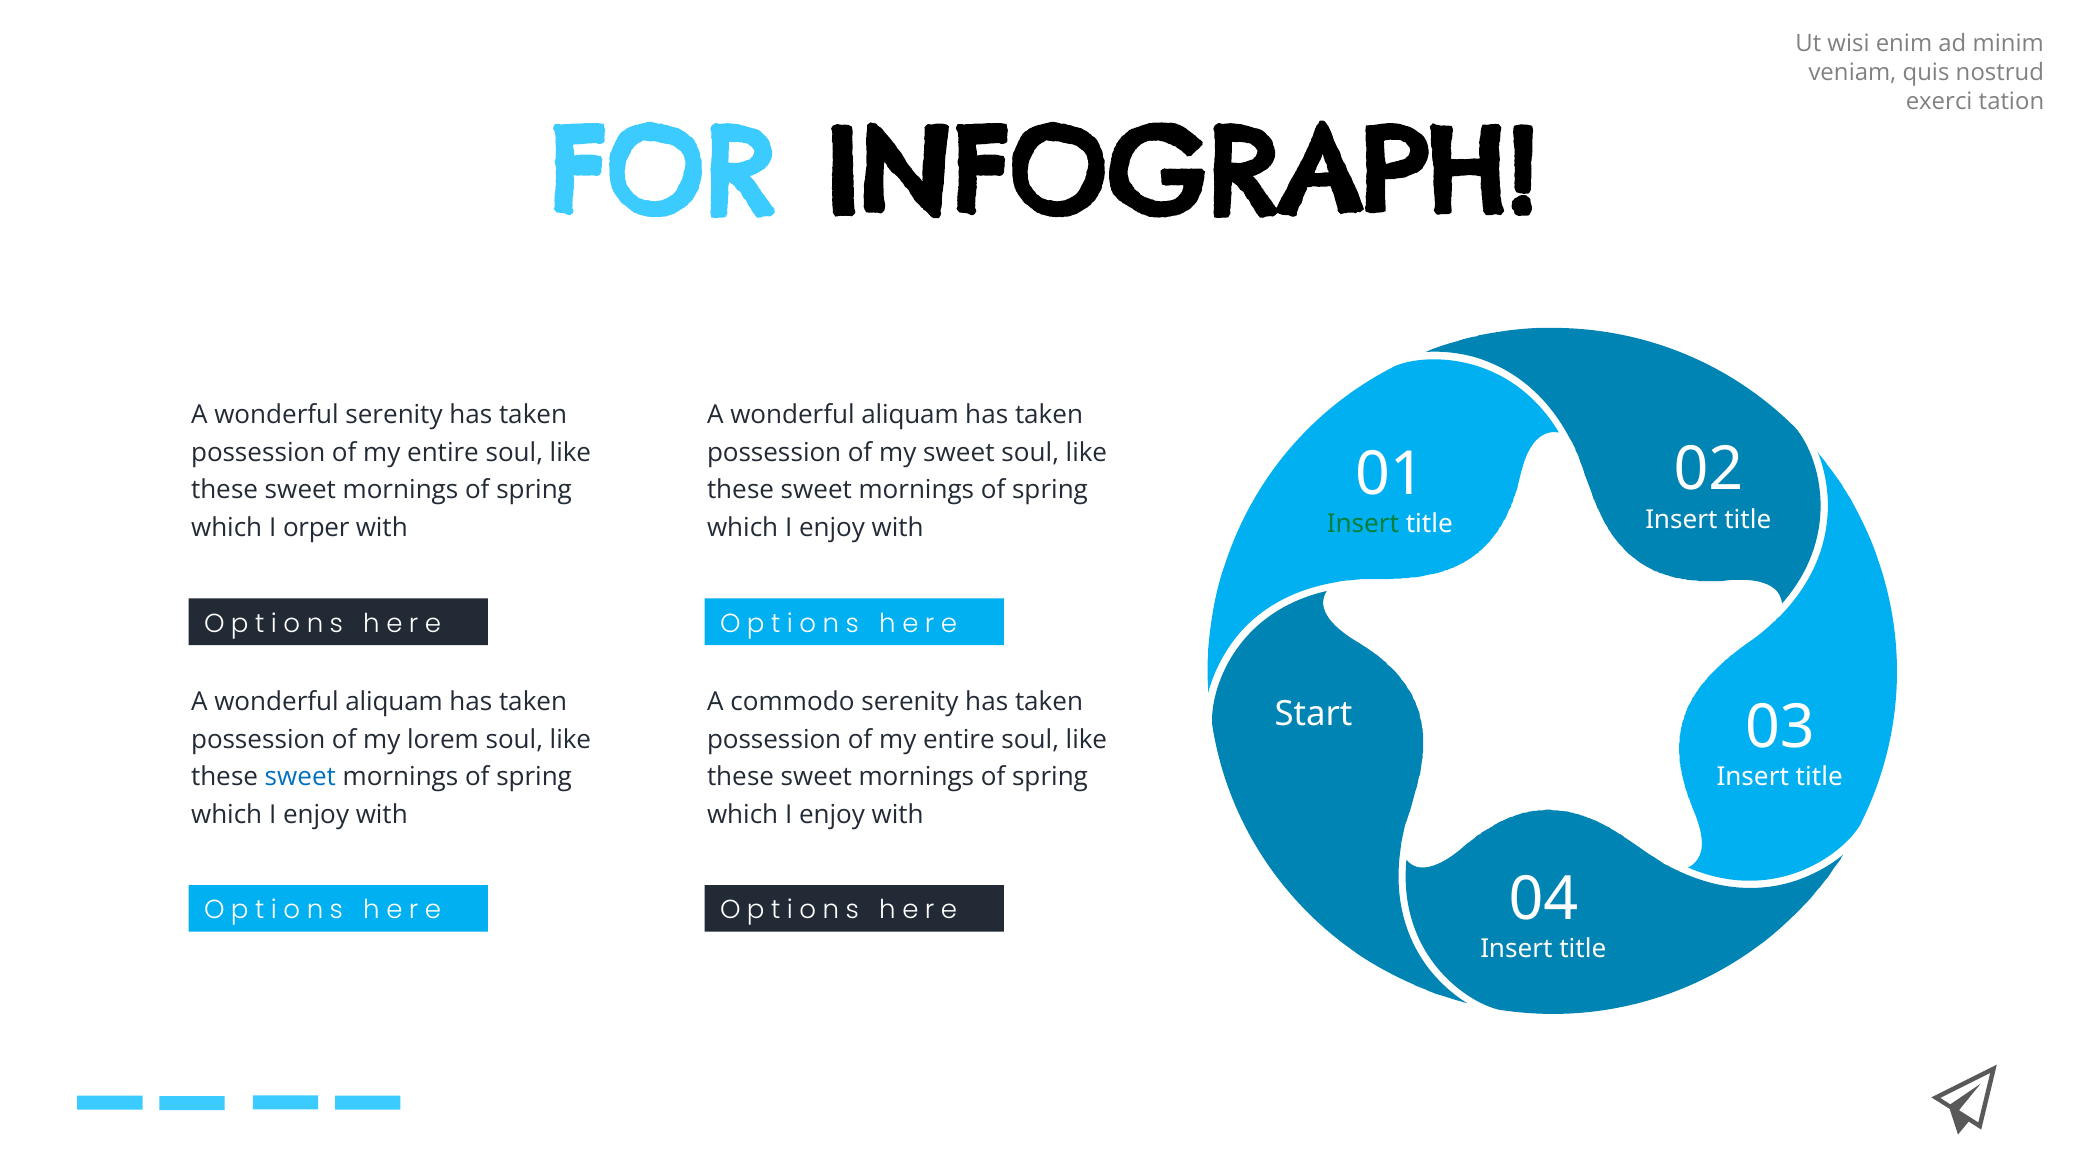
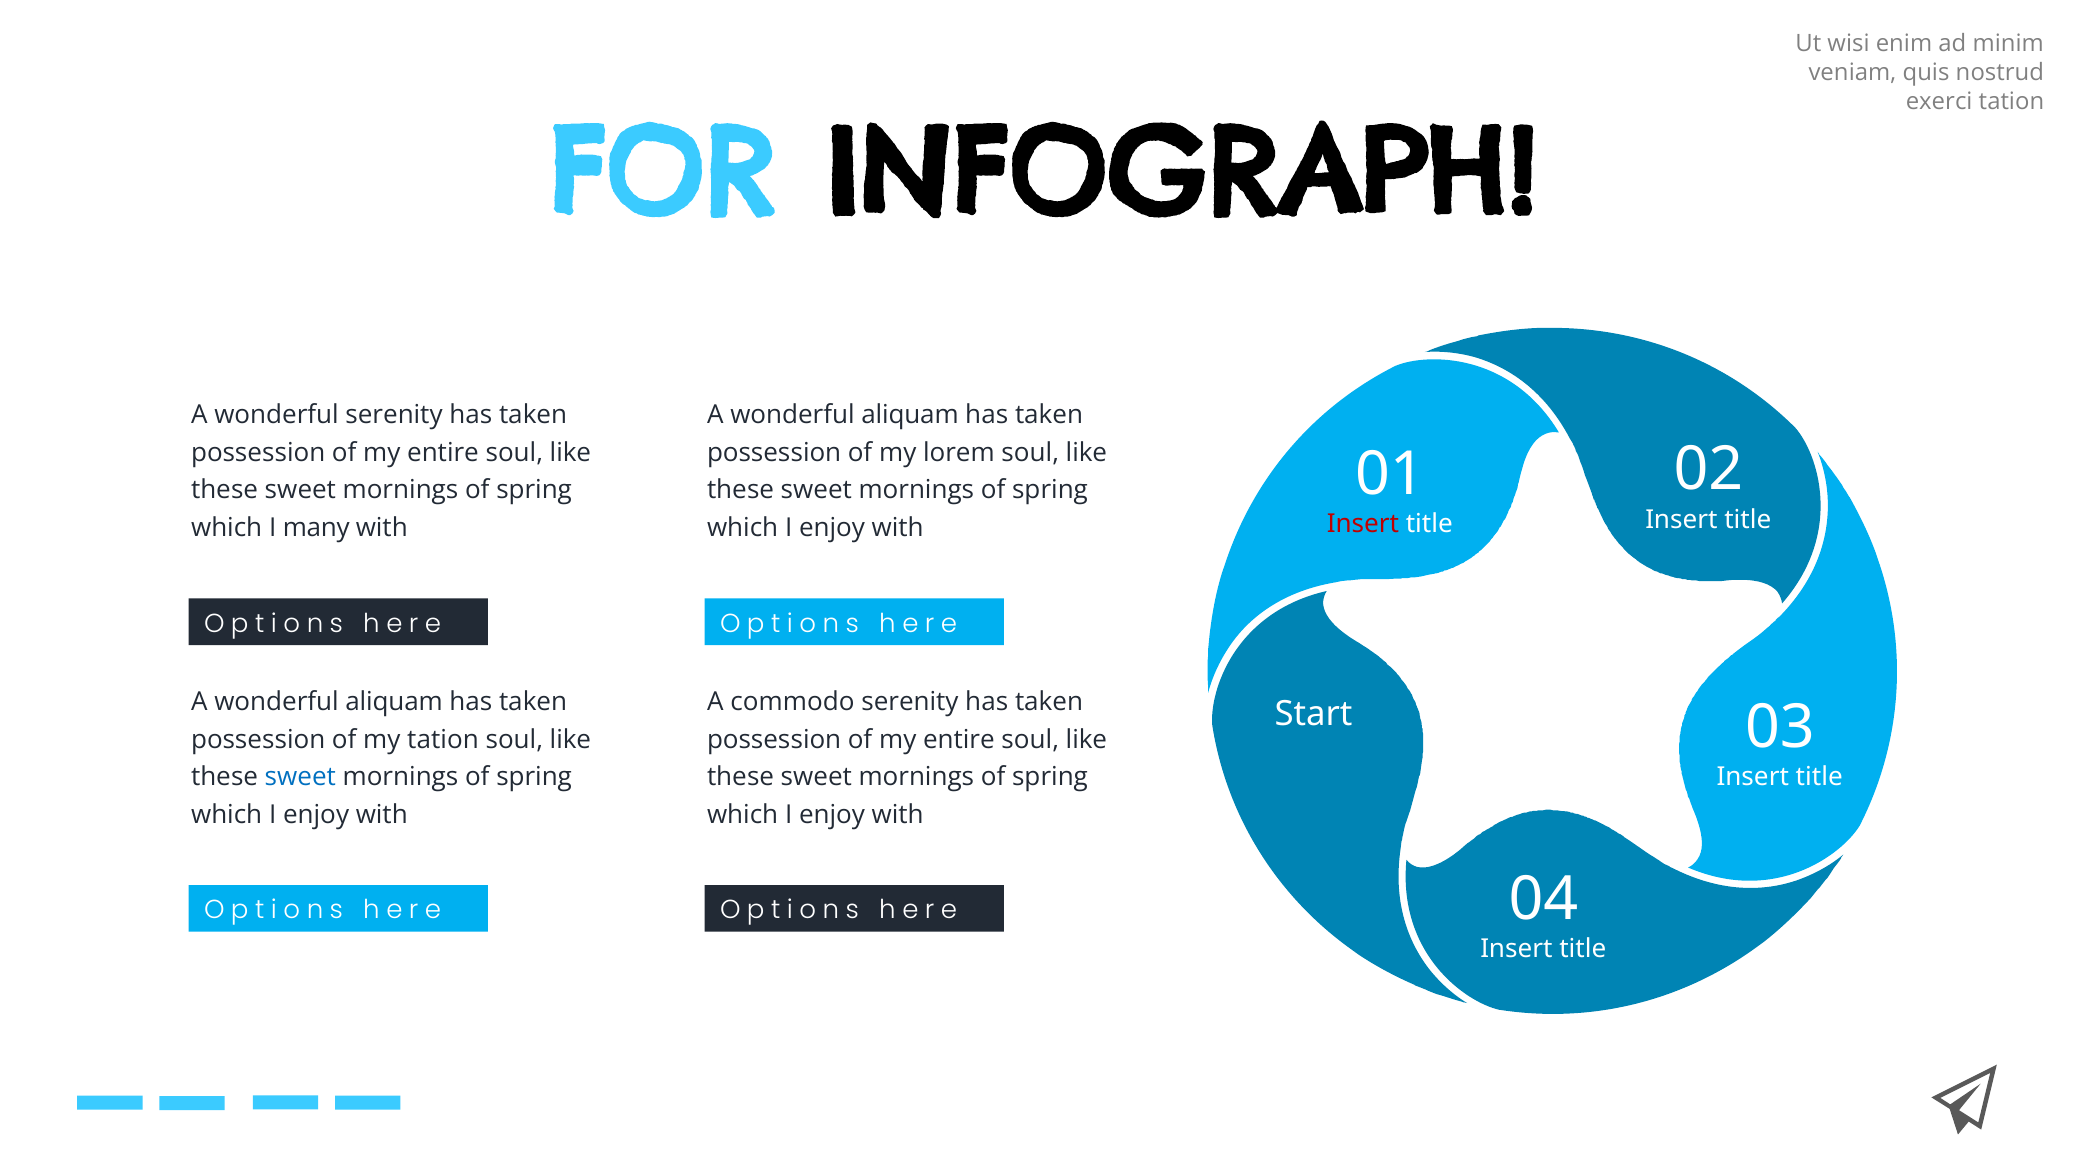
my sweet: sweet -> lorem (959, 453)
Insert colour: green -> red (1363, 524)
orper: orper -> many (316, 528)
my lorem: lorem -> tation (443, 740)
